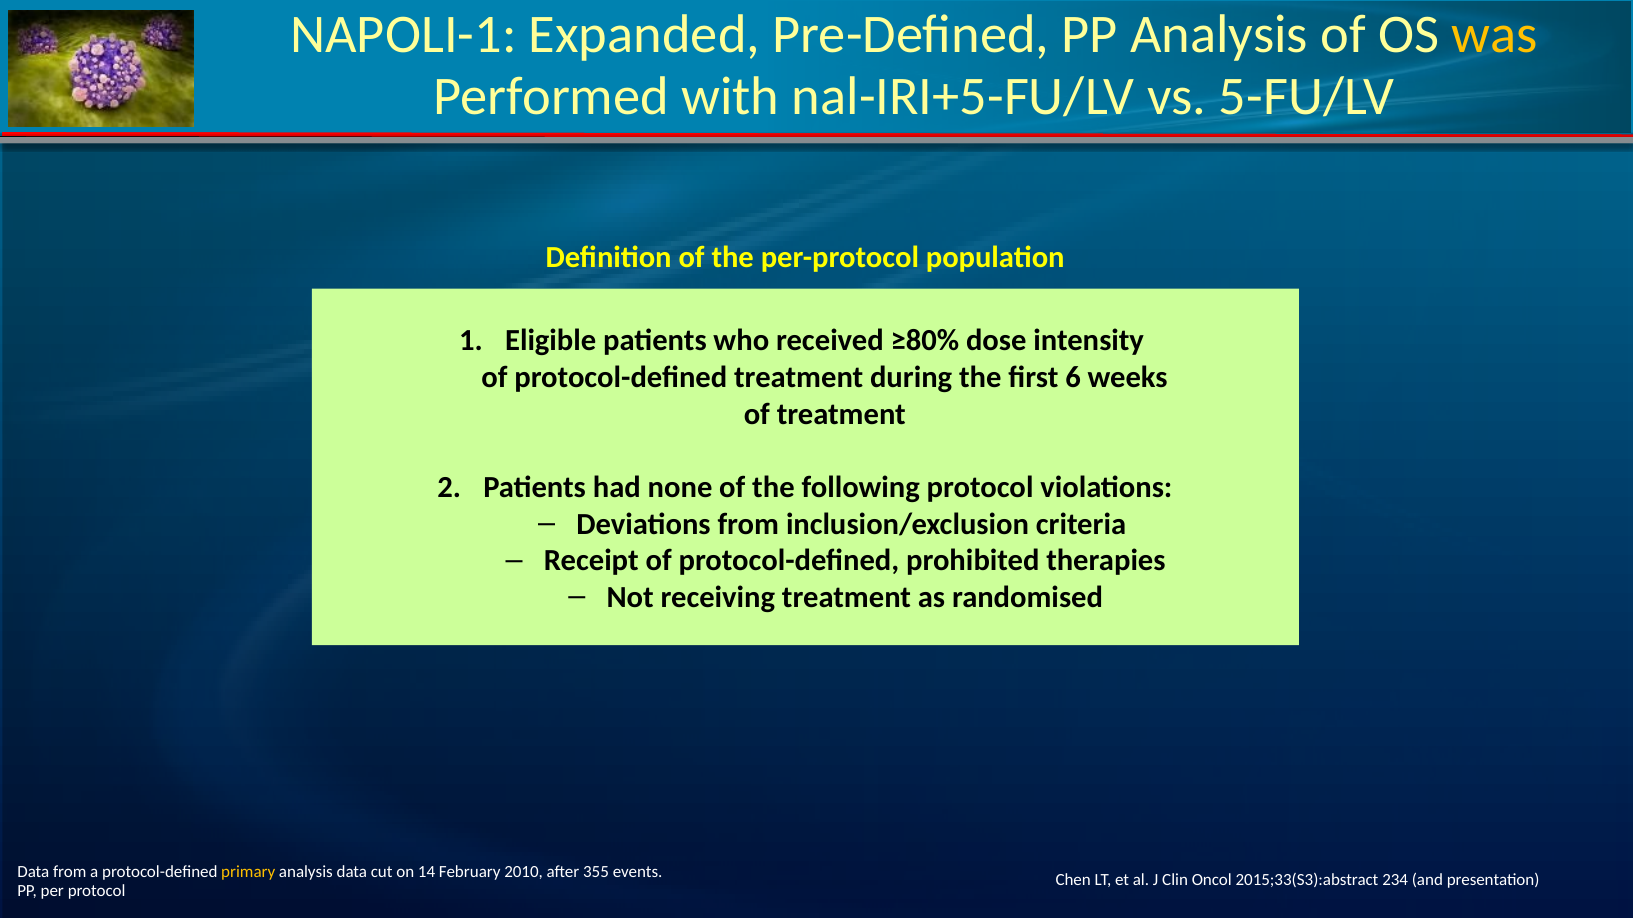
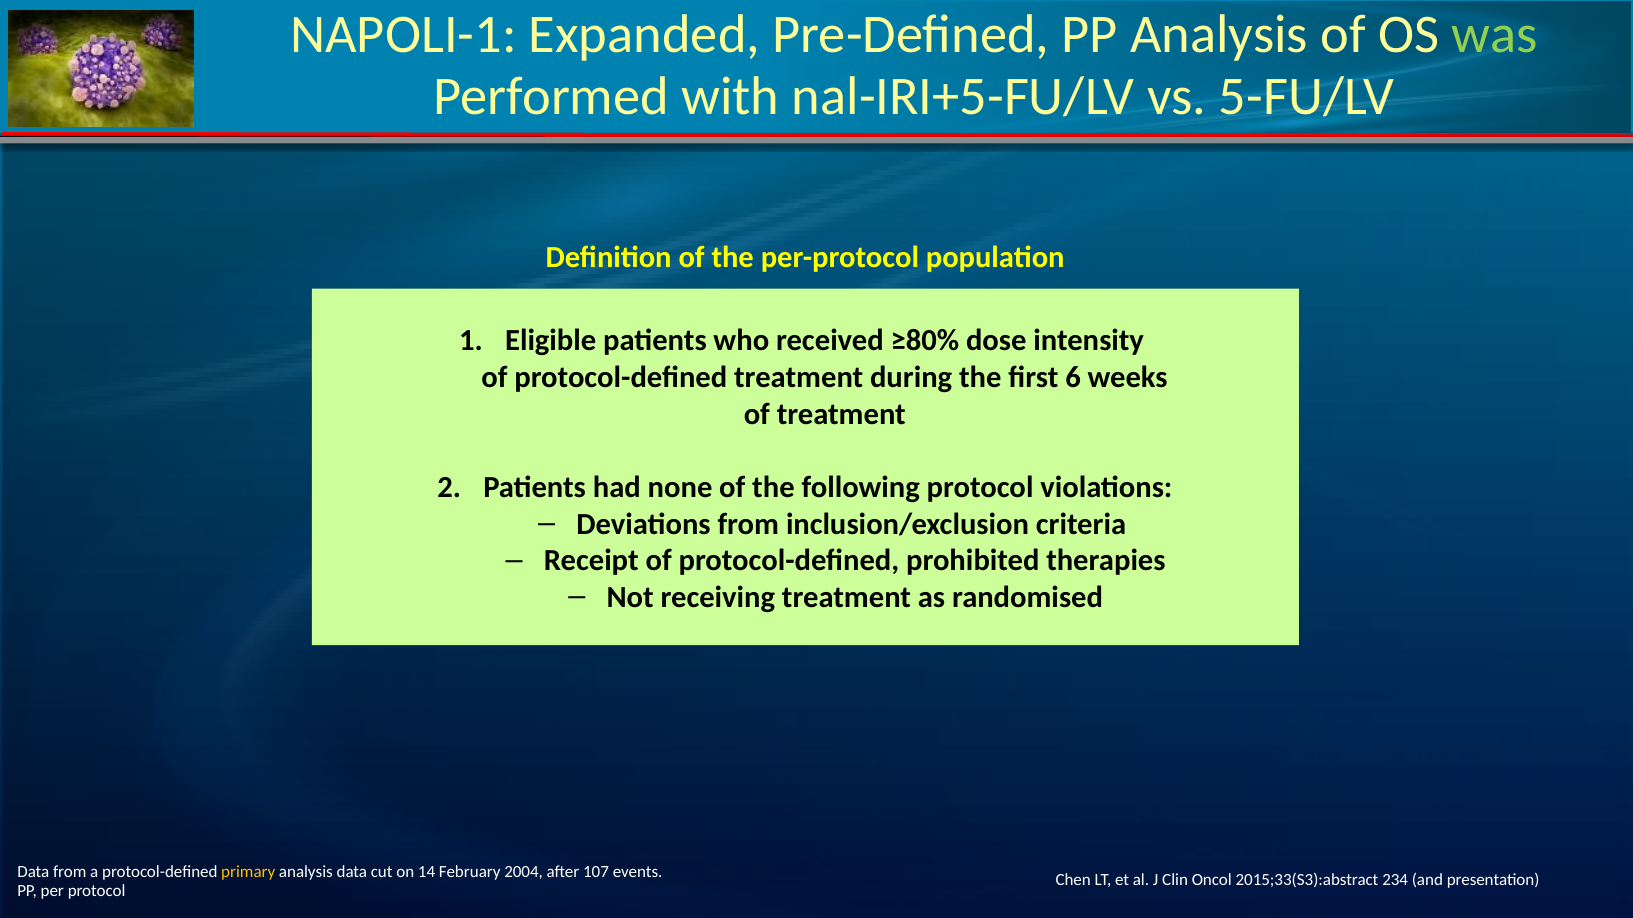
was colour: yellow -> light green (1494, 35)
2010: 2010 -> 2004 (524, 873)
355: 355 -> 107 (596, 873)
